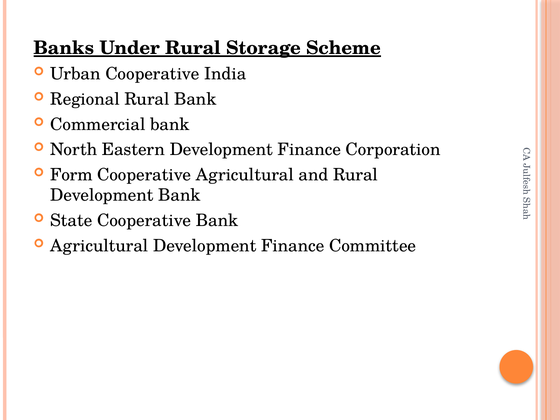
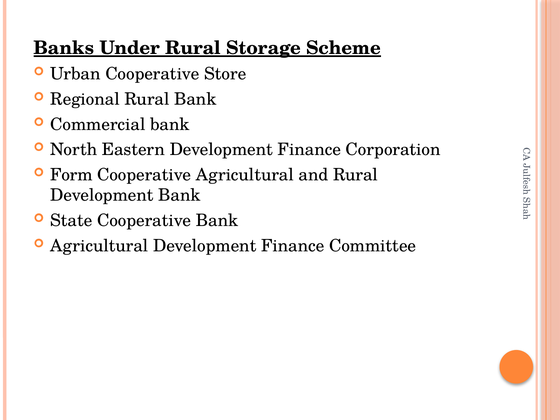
India: India -> Store (225, 74)
